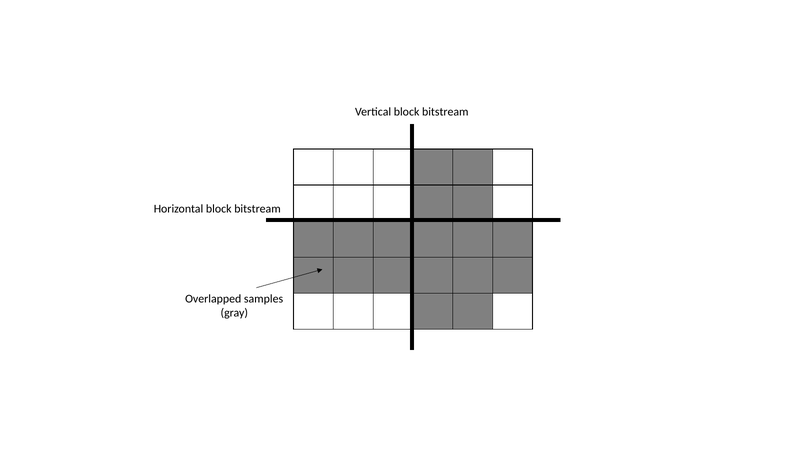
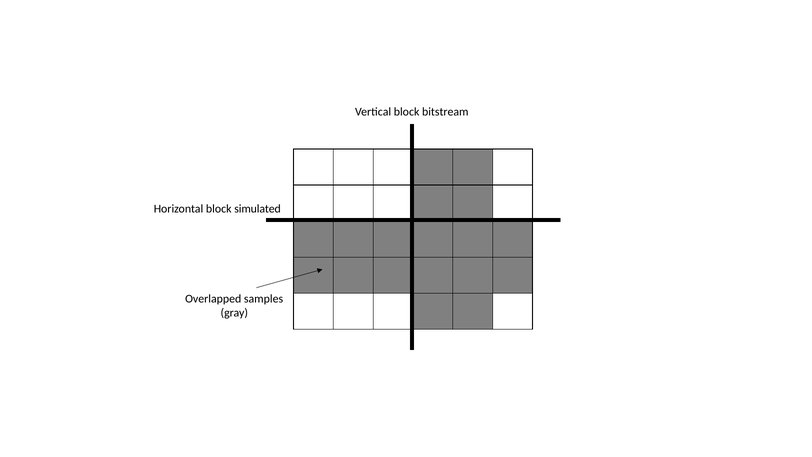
Horizontal block bitstream: bitstream -> simulated (258, 209)
